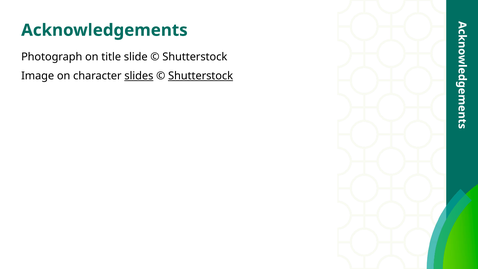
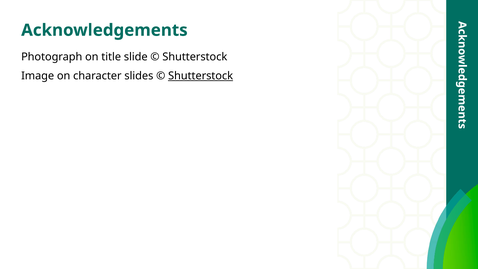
slides underline: present -> none (139, 76)
